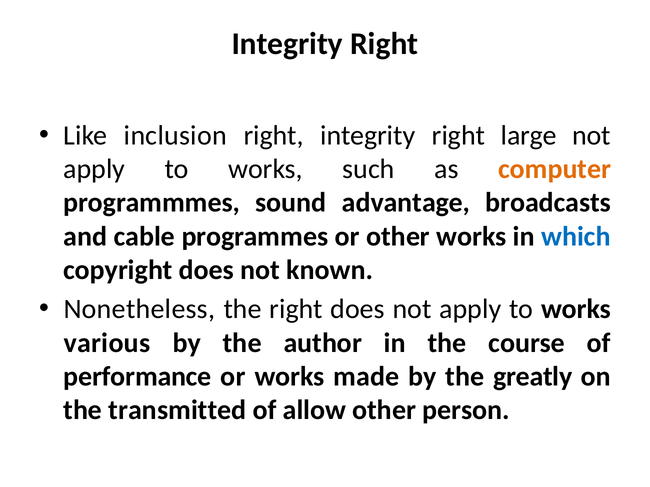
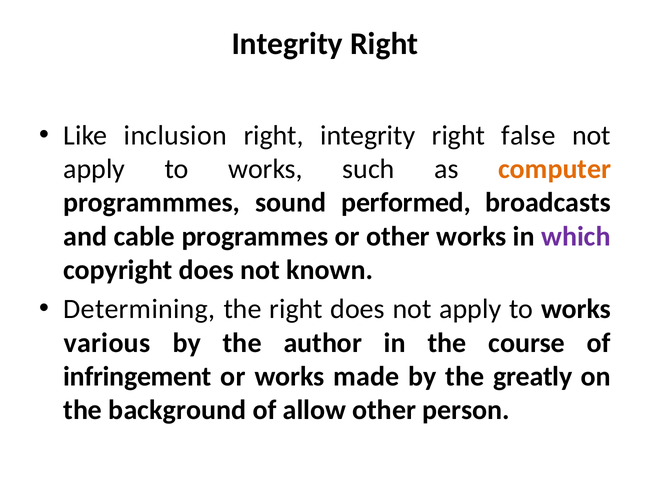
large: large -> false (528, 136)
advantage: advantage -> performed (406, 203)
which colour: blue -> purple (576, 237)
Nonetheless: Nonetheless -> Determining (139, 310)
performance: performance -> infringement (138, 377)
transmitted: transmitted -> background (177, 410)
